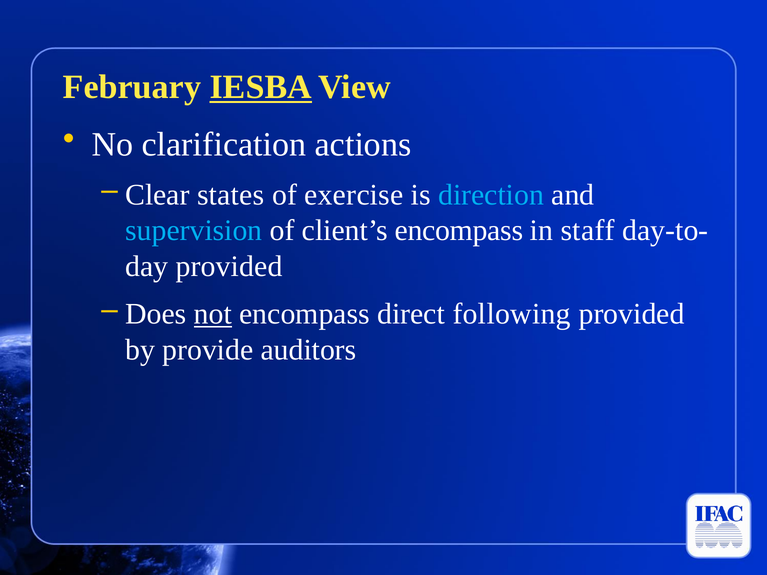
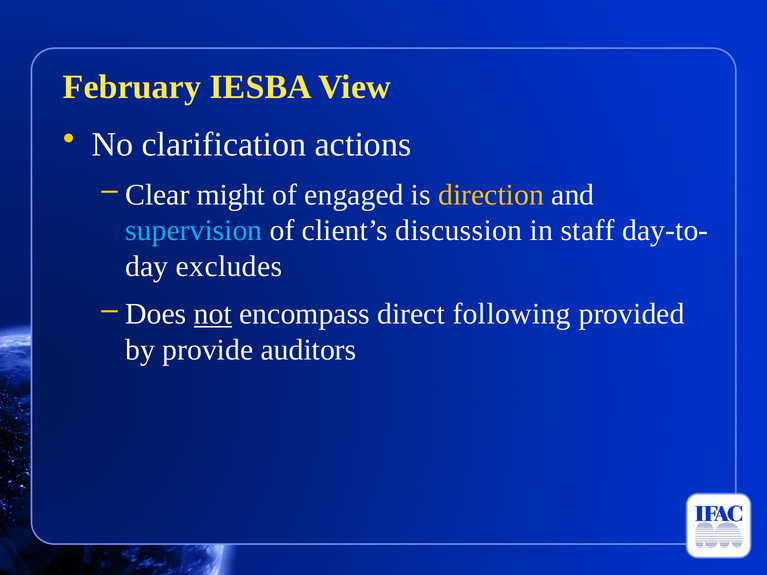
IESBA underline: present -> none (261, 87)
states: states -> might (231, 195)
exercise: exercise -> engaged (354, 195)
direction colour: light blue -> yellow (491, 195)
client’s encompass: encompass -> discussion (459, 231)
provided: provided -> excludes (229, 266)
